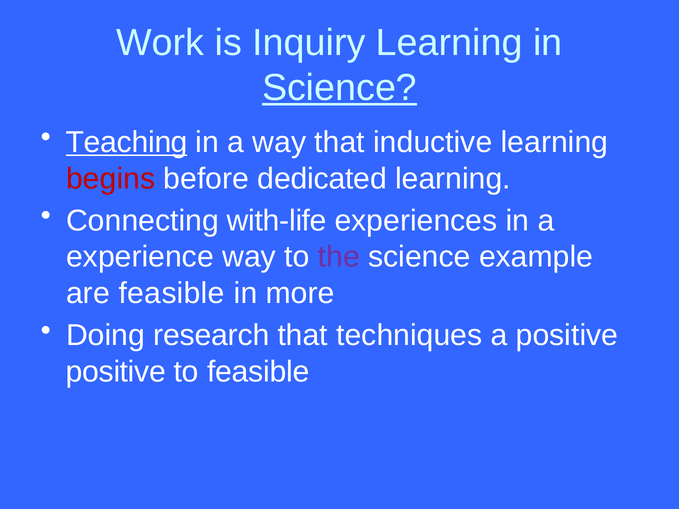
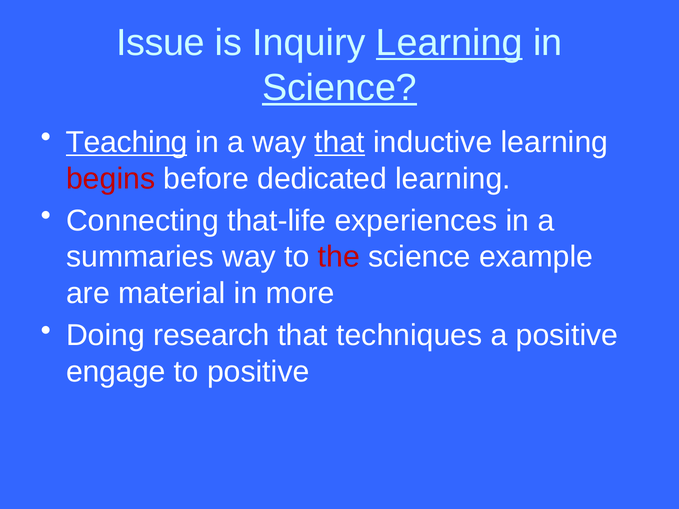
Work: Work -> Issue (161, 43)
Learning underline: none -> present (449, 43)
that underline: none -> present (340, 142)
with-life: with-life -> that-life (277, 221)
experience: experience -> summaries (140, 257)
the colour: purple -> red (339, 257)
are feasible: feasible -> material (172, 293)
positive: positive -> engage (116, 372)
to feasible: feasible -> positive (258, 372)
